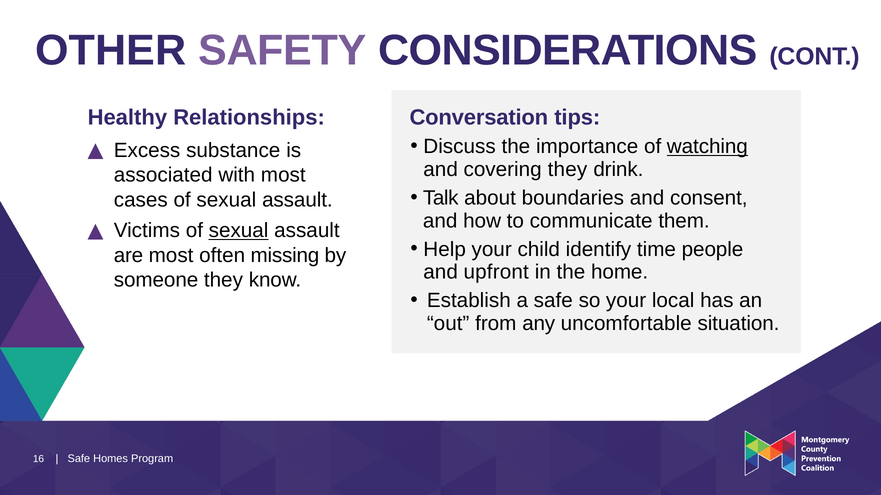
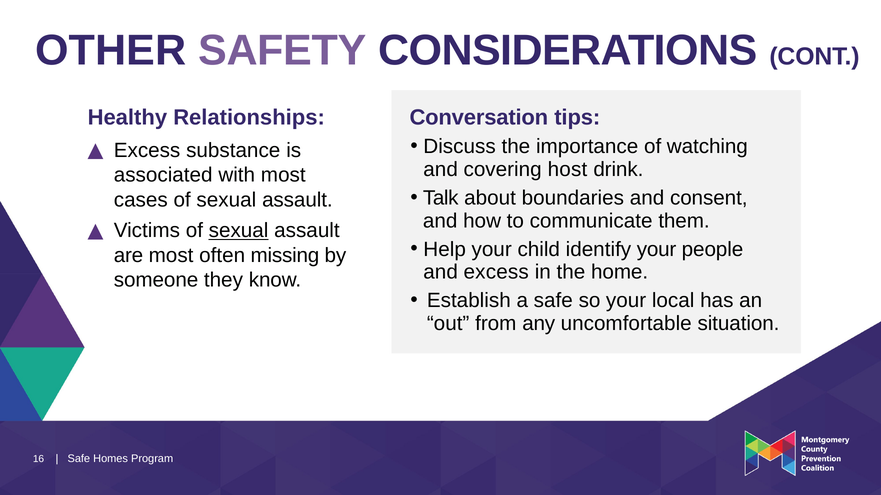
watching underline: present -> none (707, 147)
covering they: they -> host (567, 170)
identify time: time -> your (657, 250)
and upfront: upfront -> excess (496, 272)
